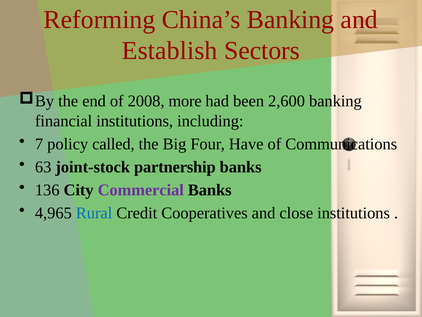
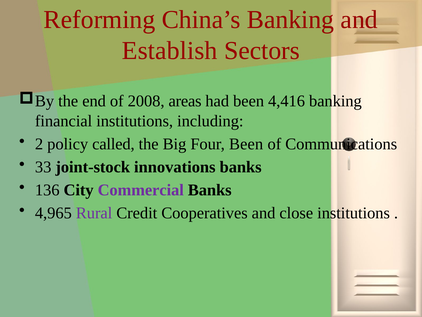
more: more -> areas (185, 101)
2,600: 2,600 -> 4,416 (287, 101)
7: 7 -> 2 (39, 144)
Four Have: Have -> Been (246, 144)
63: 63 -> 33 (43, 167)
partnership: partnership -> innovations (175, 167)
Rural colour: blue -> purple (94, 213)
